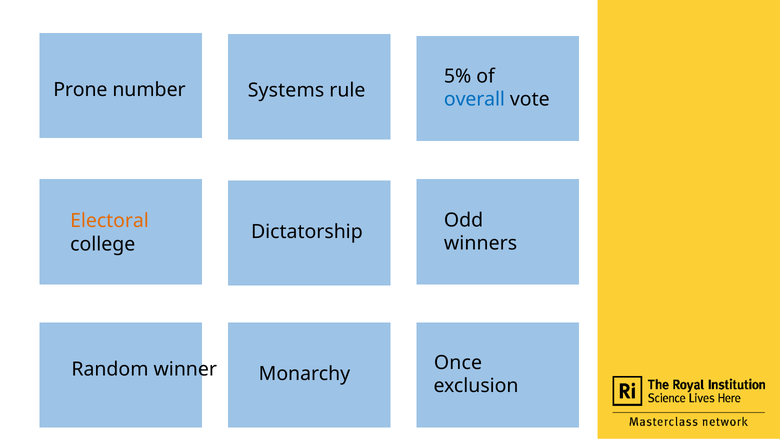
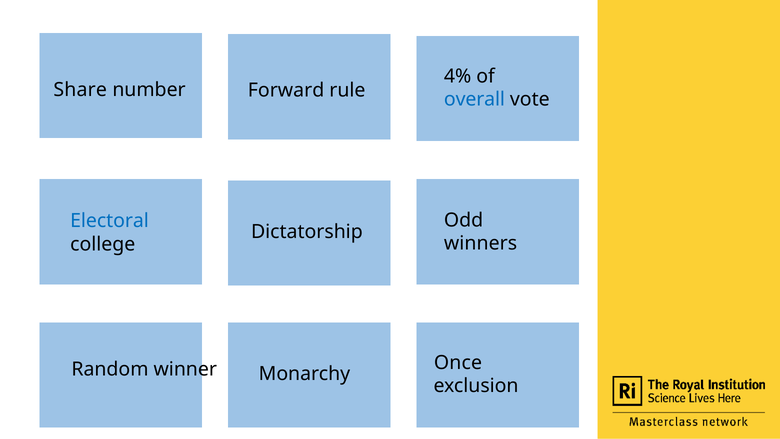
5%: 5% -> 4% (458, 76)
Prone: Prone -> Share (80, 90)
Systems: Systems -> Forward (286, 90)
Electoral colour: orange -> blue (110, 221)
